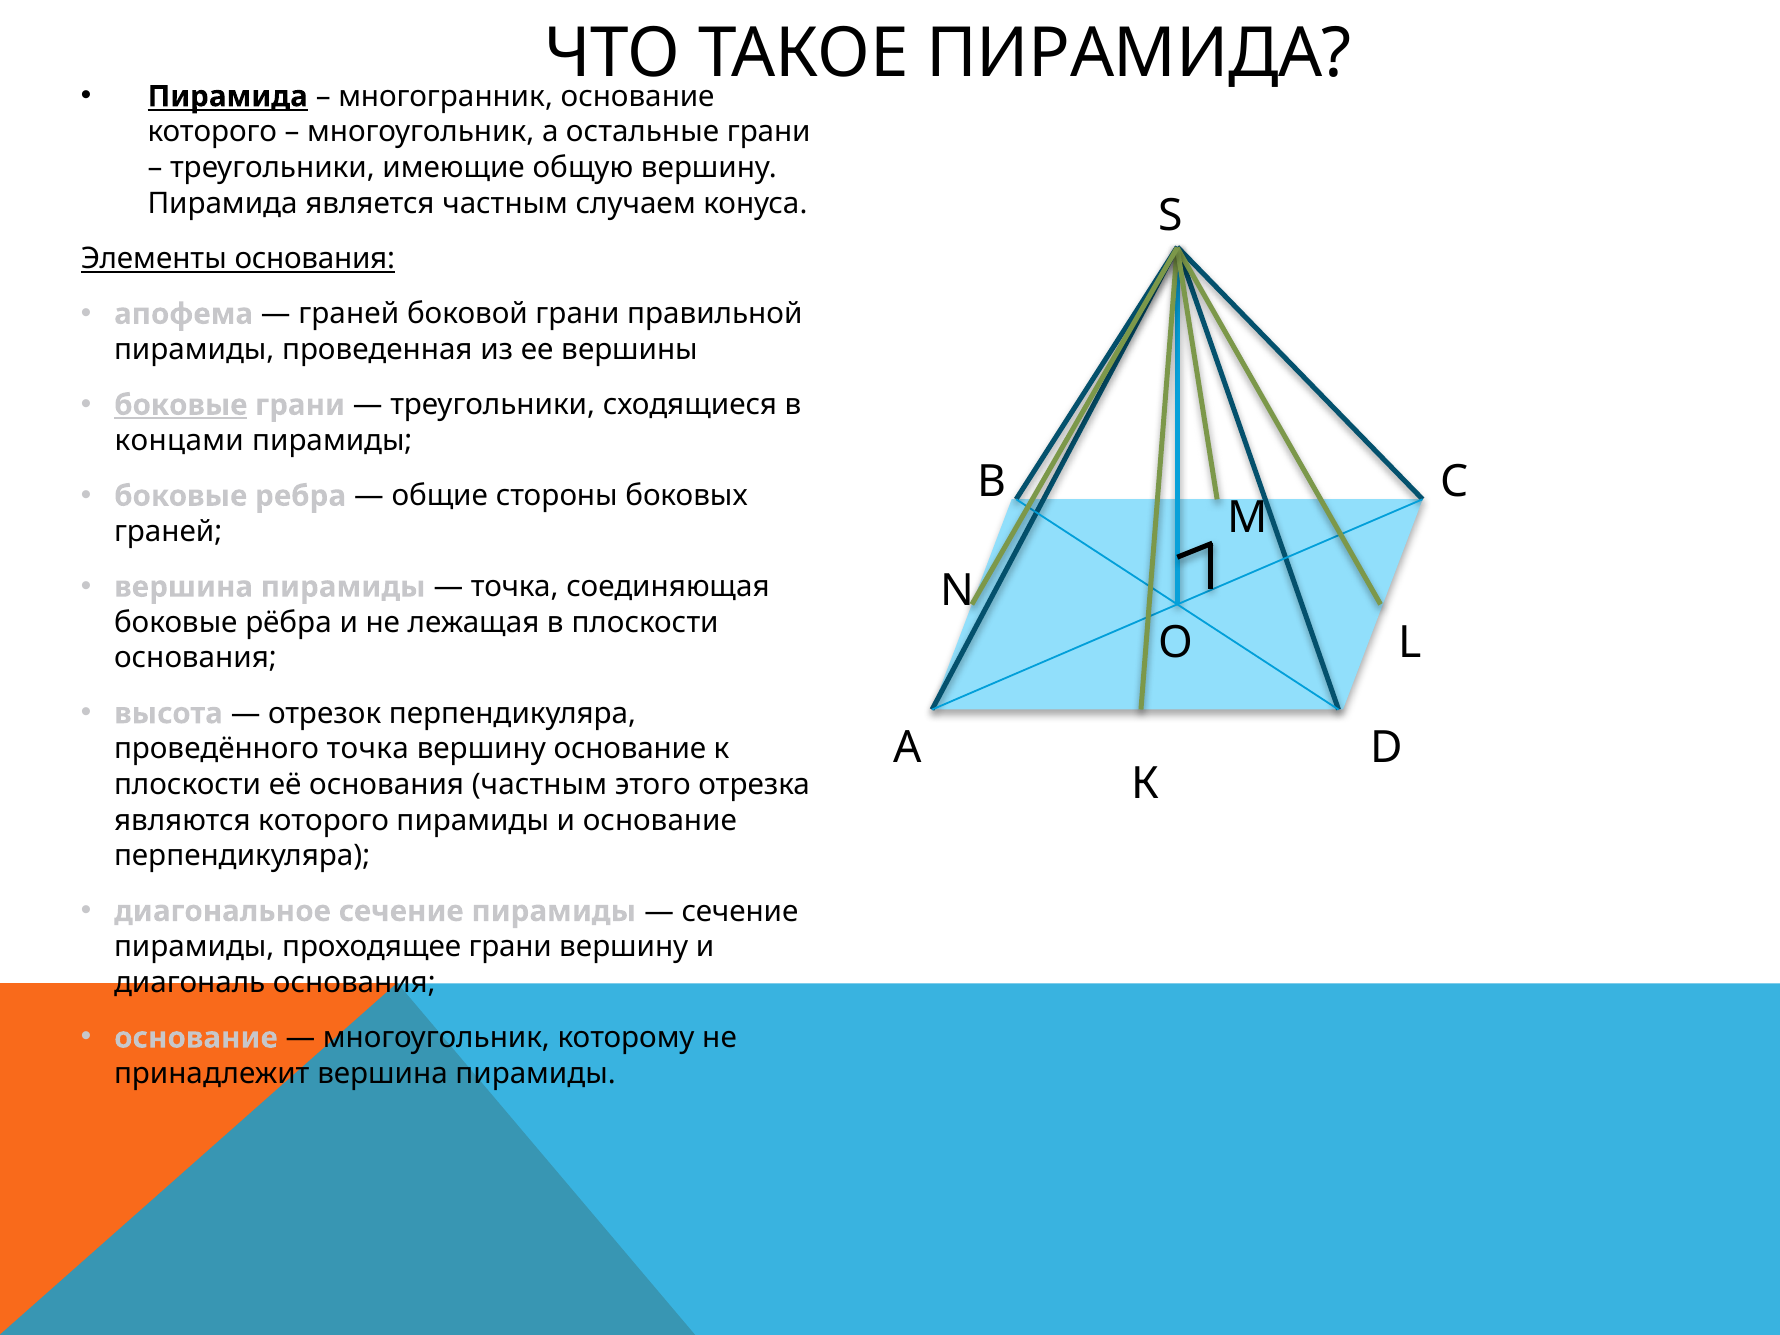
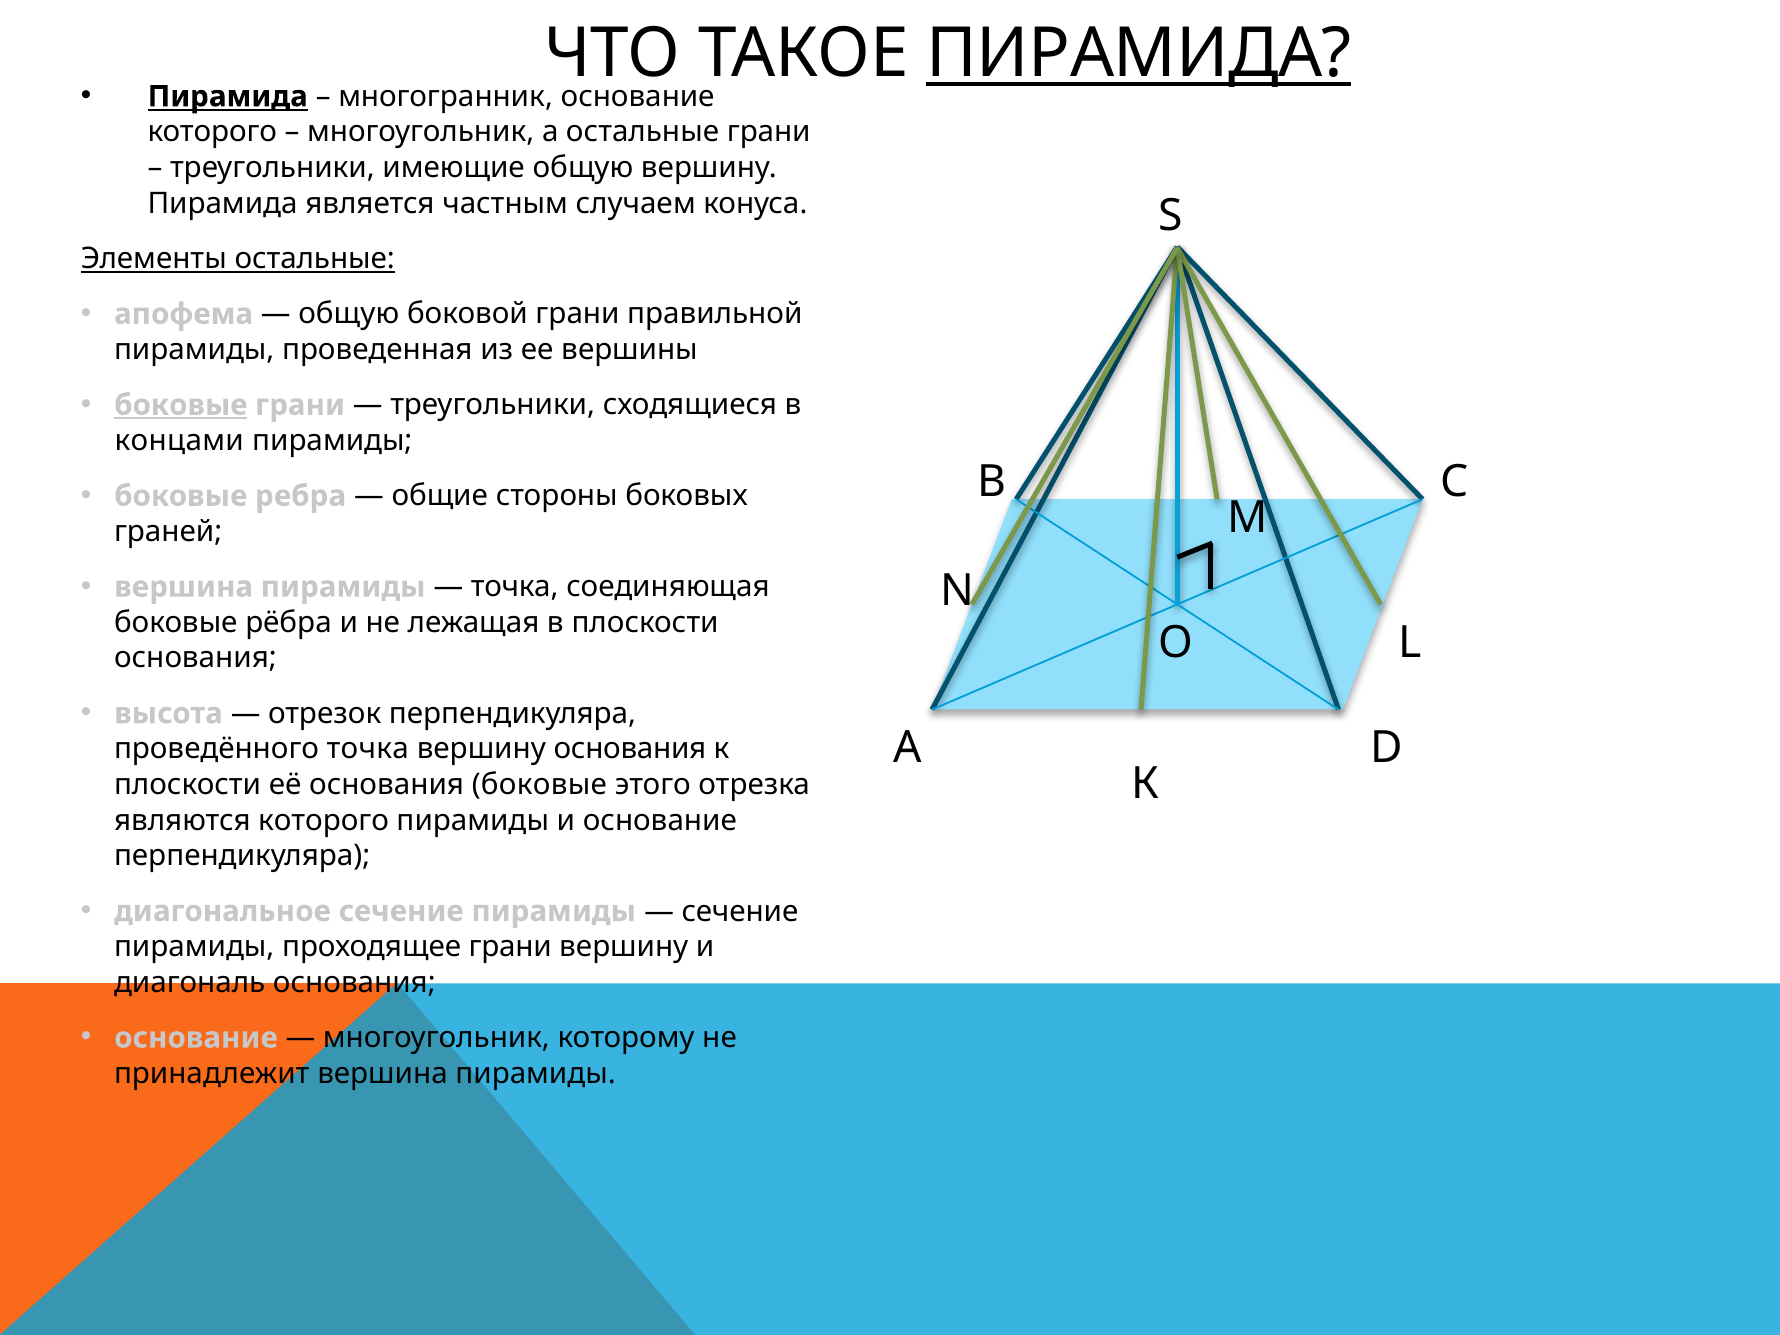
ПИРАМИДА underline: none -> present (1139, 54)
Элементы основания: основания -> остальные (315, 259)
граней: граней -> общую (349, 314)
вершину основание: основание -> основания (630, 749)
основания частным: частным -> боковые (539, 785)
